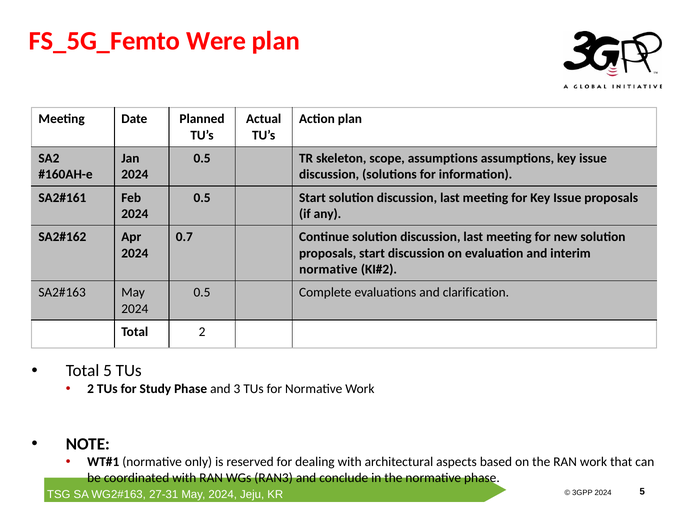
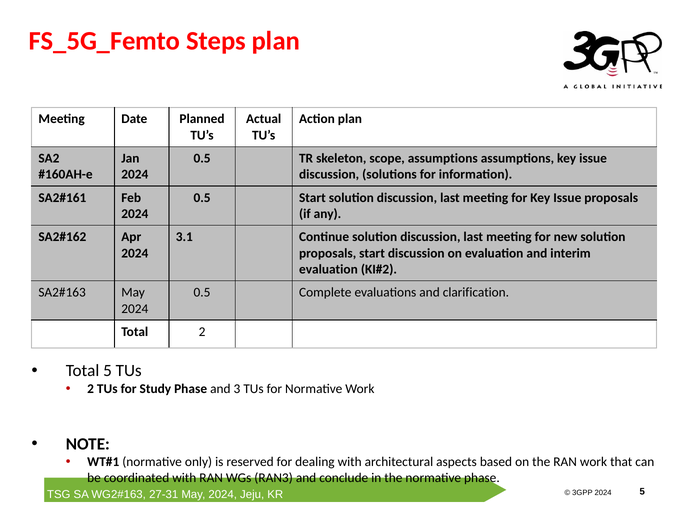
Were: Were -> Steps (216, 41)
0.7: 0.7 -> 3.1 (184, 237)
normative: normative -> evaluation (328, 269)
